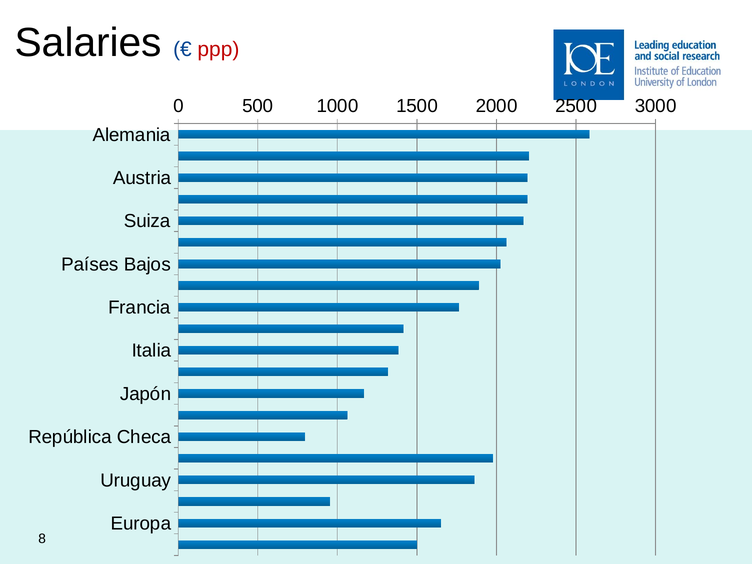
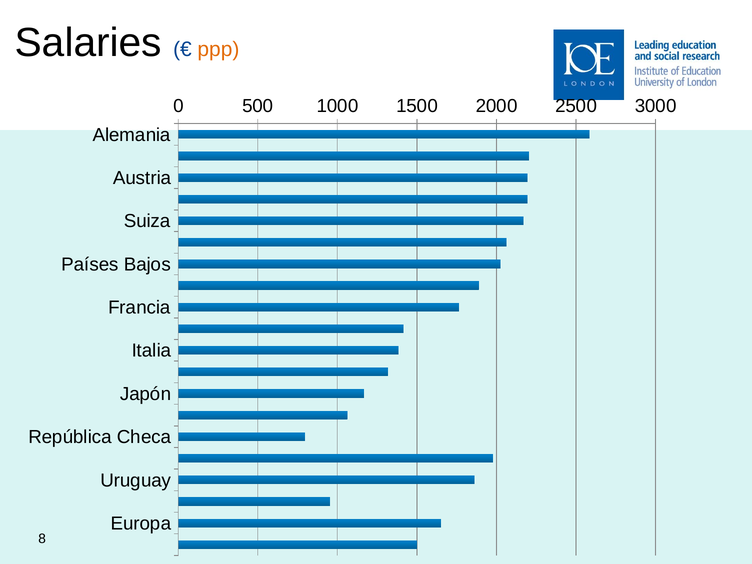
ppp colour: red -> orange (218, 49)
